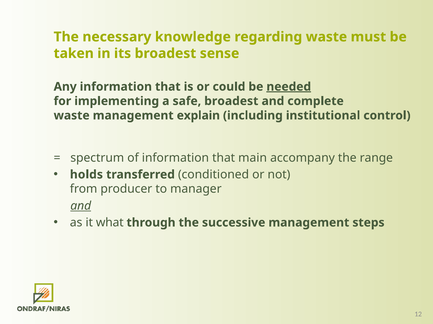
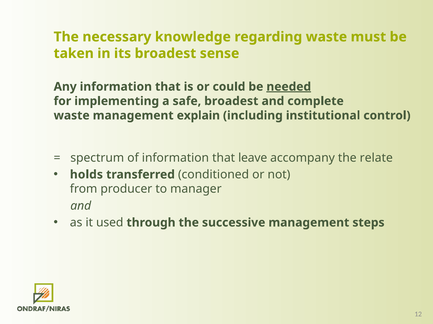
main: main -> leave (253, 158)
range: range -> relate (376, 158)
and underline: present -> none (81, 206)
what: what -> used (110, 223)
